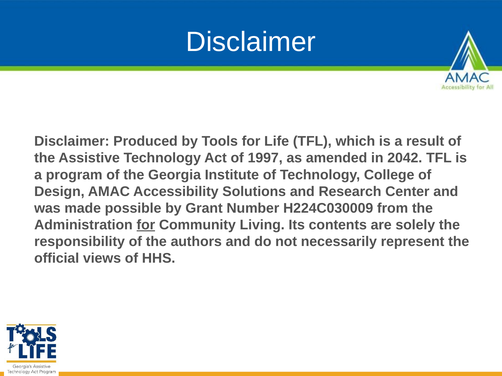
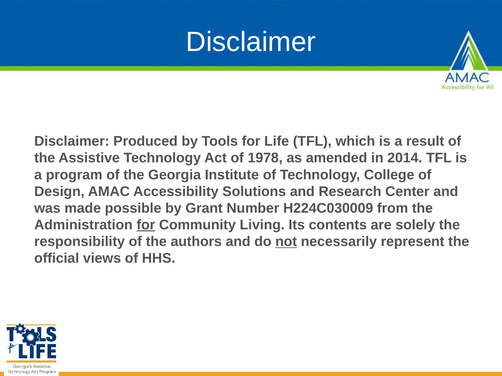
1997: 1997 -> 1978 (265, 158)
2042: 2042 -> 2014 (405, 158)
not underline: none -> present (286, 242)
